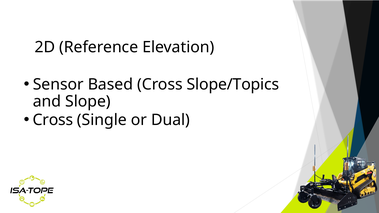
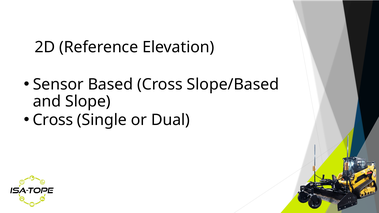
Slope/Topics: Slope/Topics -> Slope/Based (233, 84)
